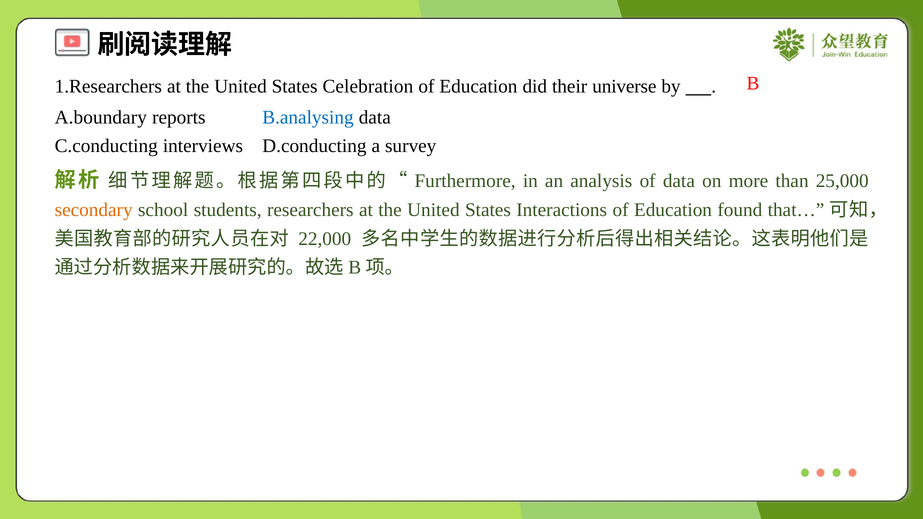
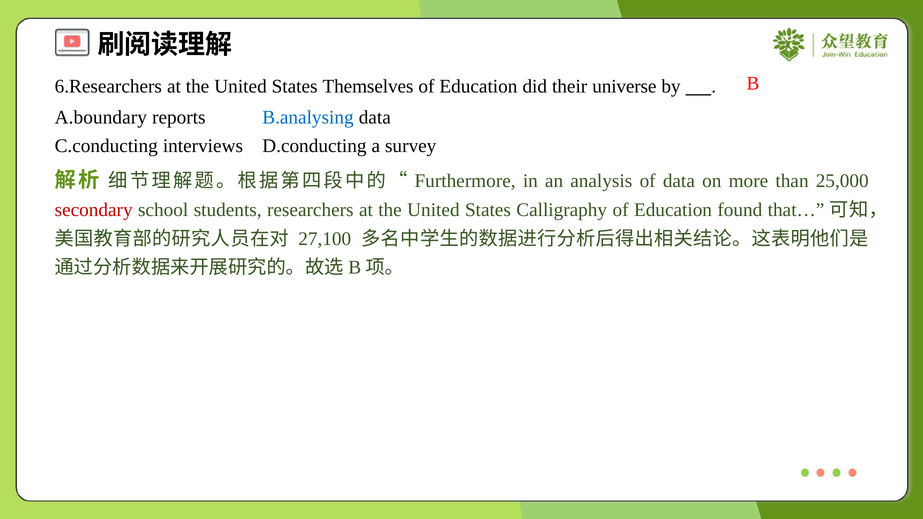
1.Researchers: 1.Researchers -> 6.Researchers (108, 86)
Celebration: Celebration -> Themselves (368, 86)
secondary colour: orange -> red (94, 210)
Interactions: Interactions -> Calligraphy (562, 210)
22,000: 22,000 -> 27,100 (325, 239)
